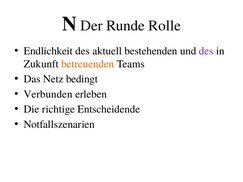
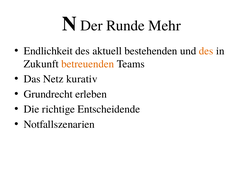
Rolle: Rolle -> Mehr (165, 26)
des colour: purple -> orange (206, 51)
bedingt: bedingt -> kurativ (82, 79)
Verbunden: Verbunden -> Grundrecht (48, 94)
